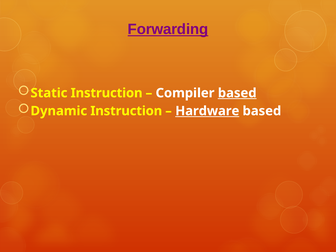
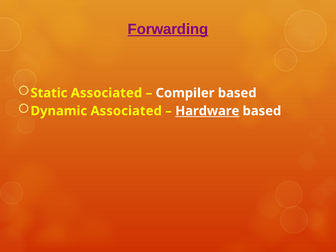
Static Instruction: Instruction -> Associated (106, 93)
based underline: present -> none (237, 93)
Dynamic Instruction: Instruction -> Associated (126, 111)
